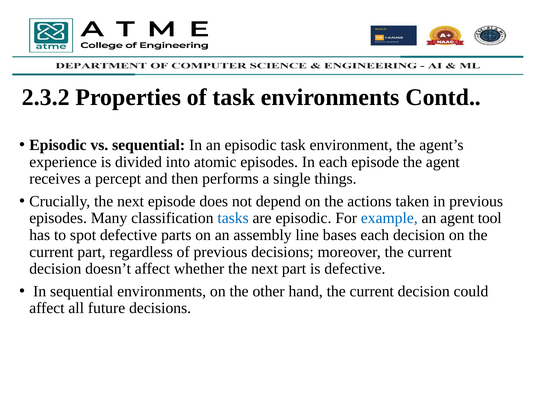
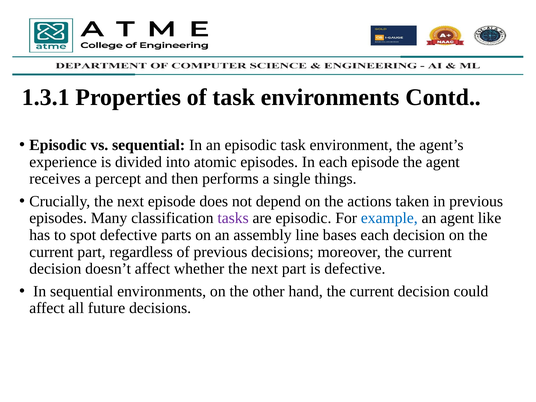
2.3.2: 2.3.2 -> 1.3.1 (46, 97)
tasks colour: blue -> purple (233, 218)
tool: tool -> like (490, 218)
